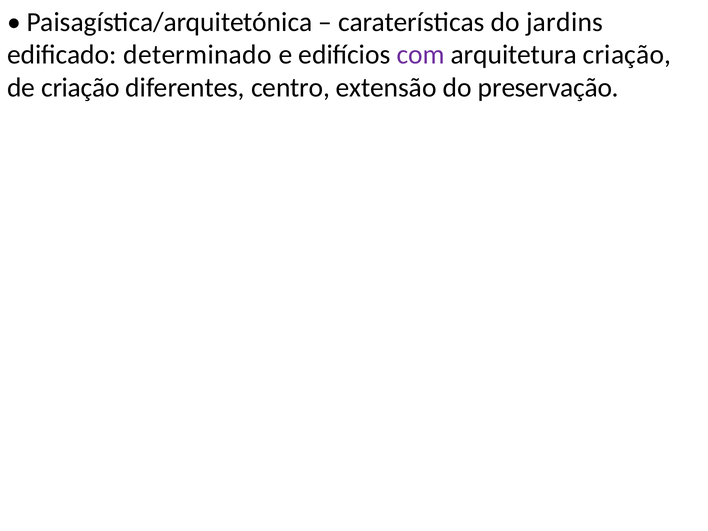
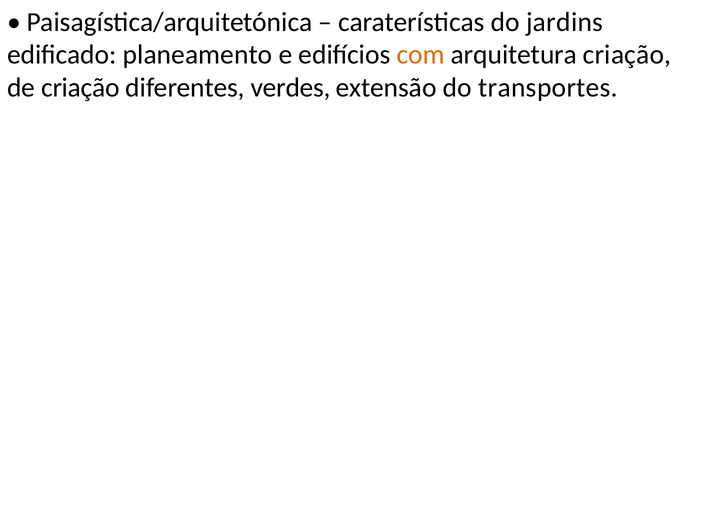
determinado: determinado -> planeamento (198, 55)
com colour: purple -> orange (421, 55)
centro: centro -> verdes (291, 88)
preservação: preservação -> transportes (548, 88)
